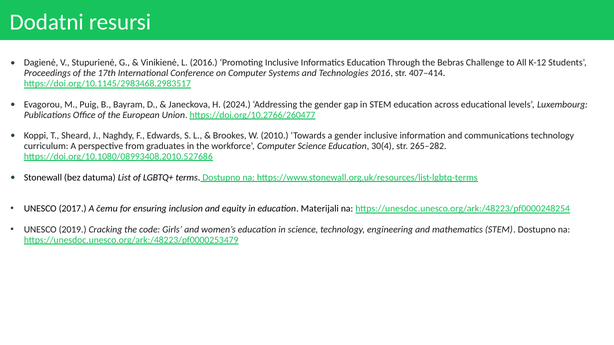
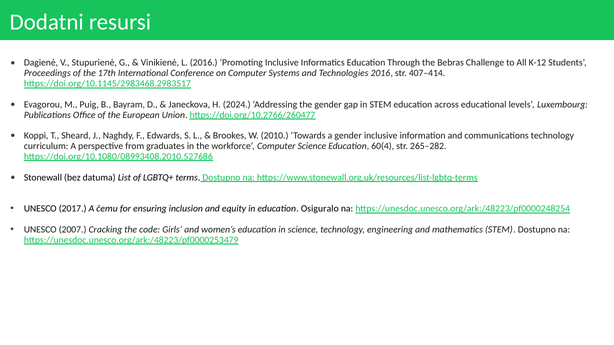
30(4: 30(4 -> 60(4 (383, 146)
Materijali: Materijali -> Osiguralo (320, 209)
2019: 2019 -> 2007 (73, 230)
